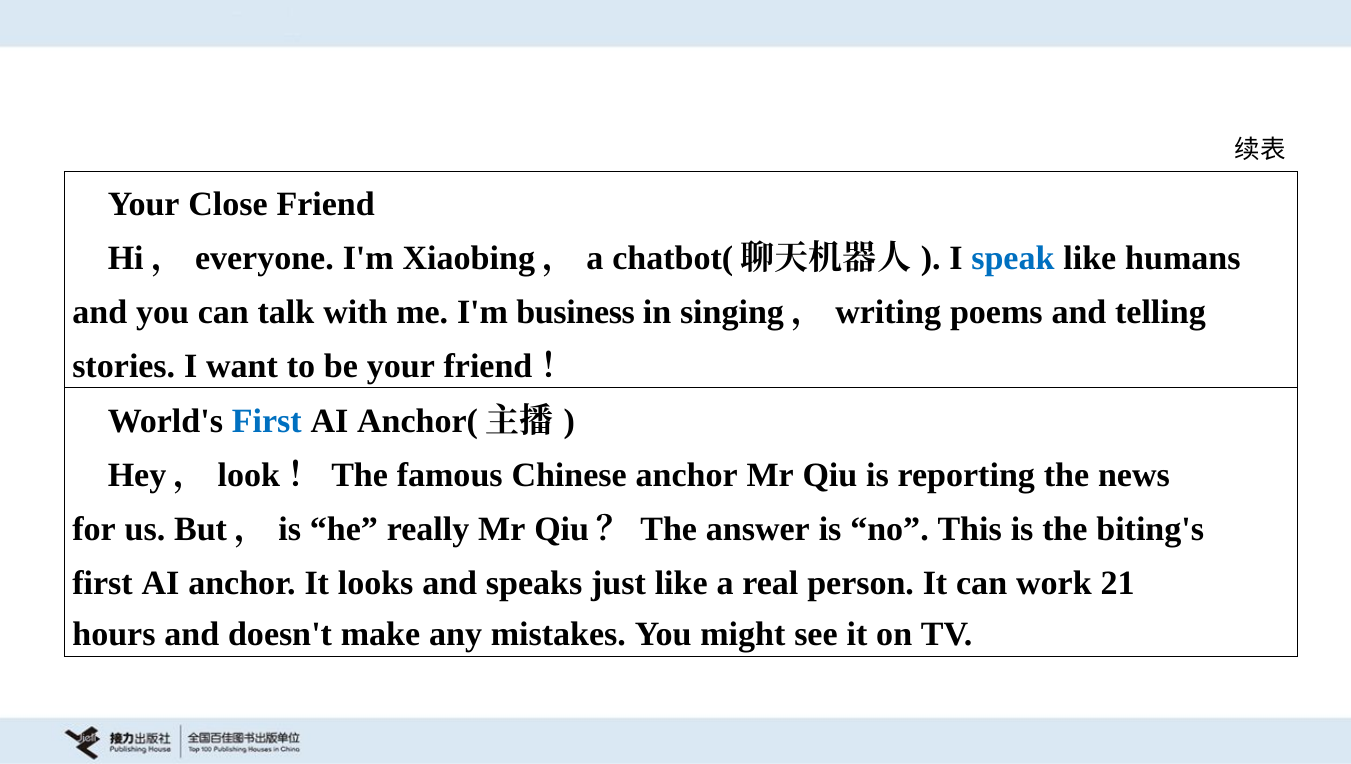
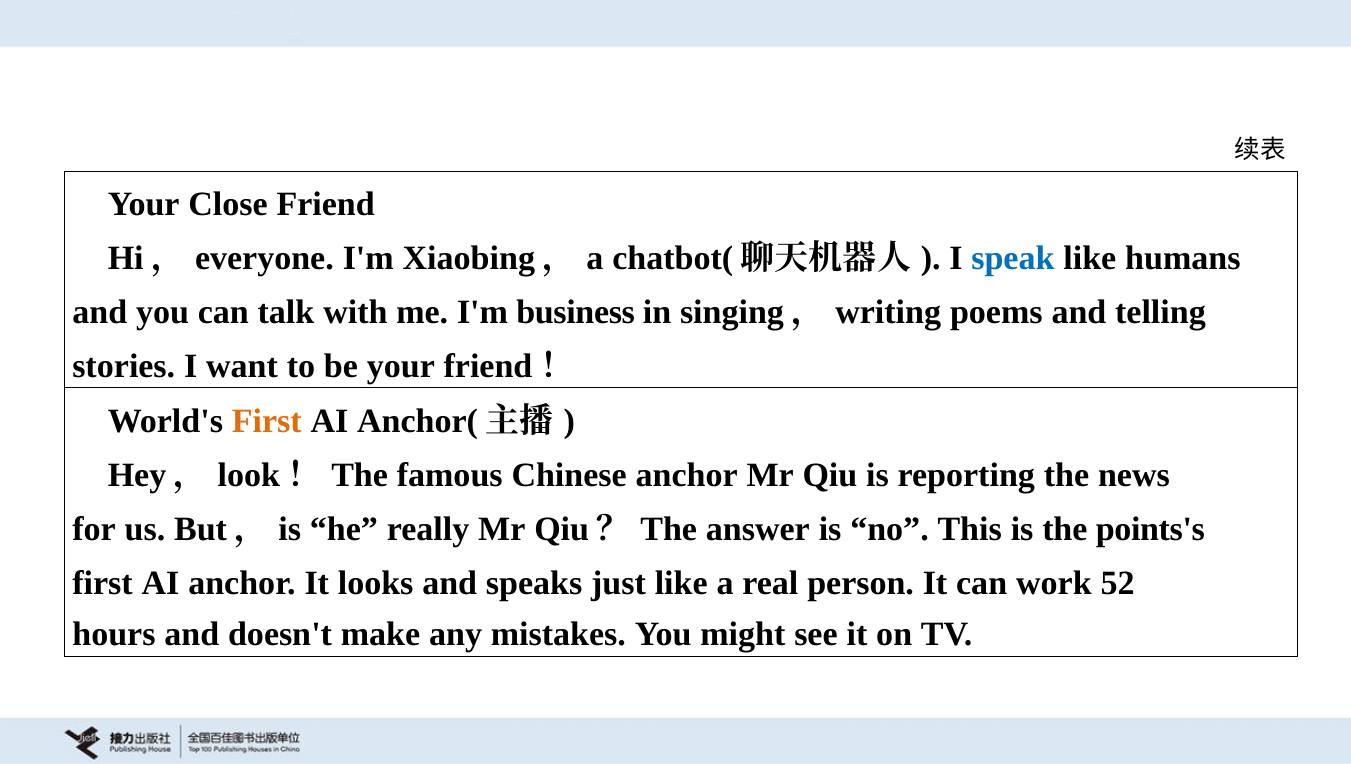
First colour: blue -> orange (267, 422)
biting's: biting's -> points's (1150, 529)
21: 21 -> 52 (1118, 583)
